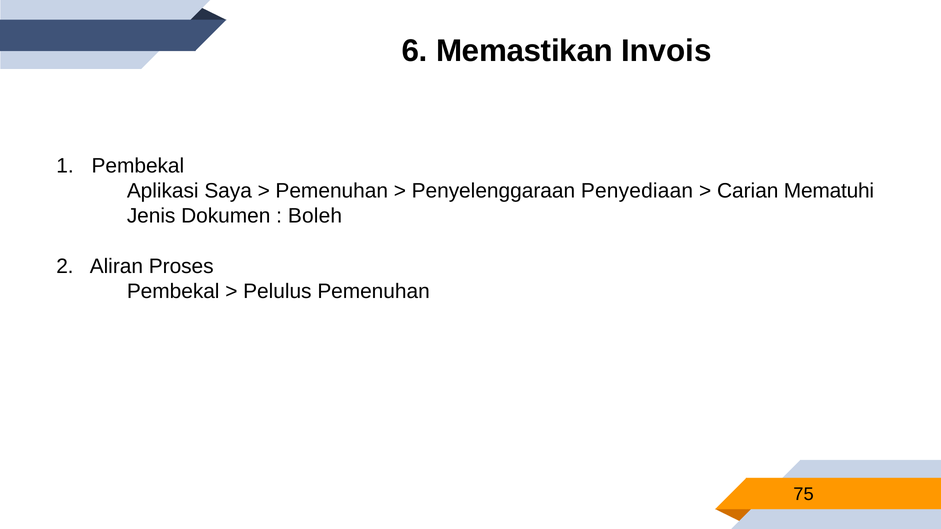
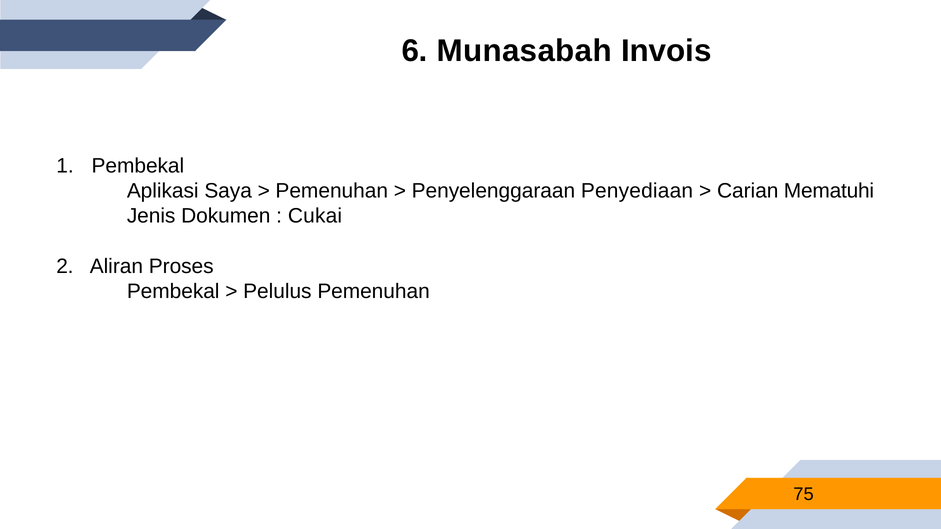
Memastikan: Memastikan -> Munasabah (524, 51)
Boleh: Boleh -> Cukai (315, 216)
